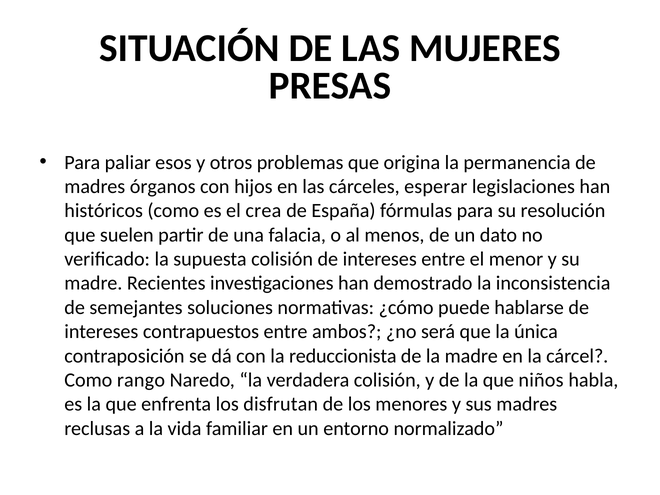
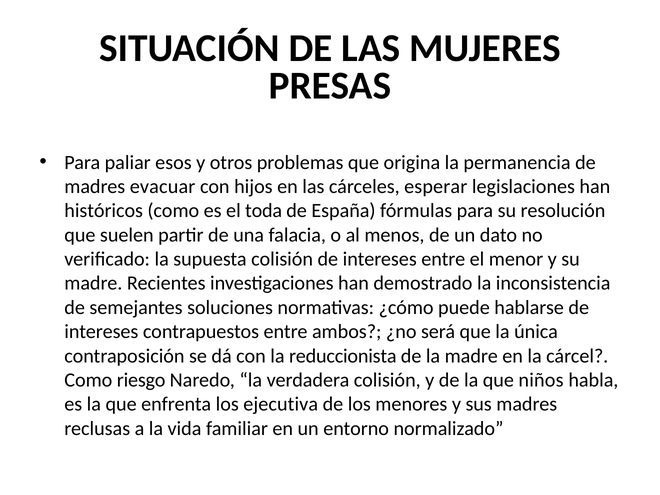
órganos: órganos -> evacuar (163, 187)
crea: crea -> toda (264, 211)
rango: rango -> riesgo (141, 380)
disfrutan: disfrutan -> ejecutiva (281, 404)
